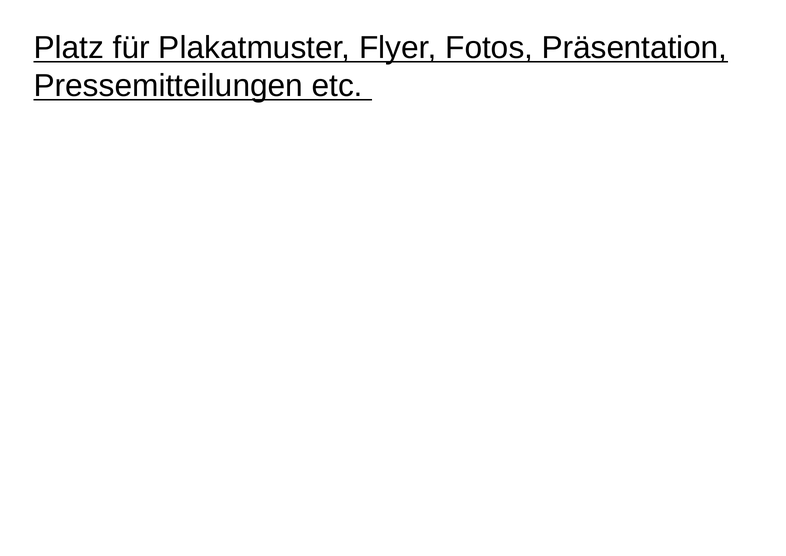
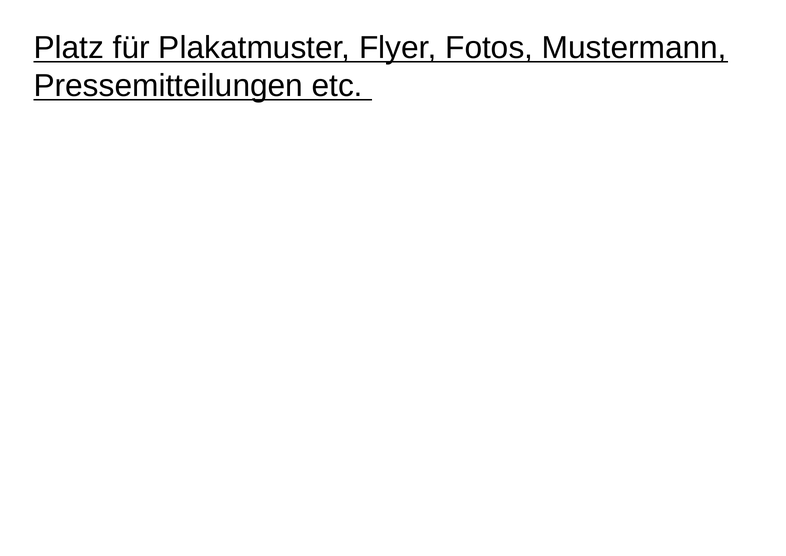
Fotos Präsentation: Präsentation -> Mustermann (634, 48)
